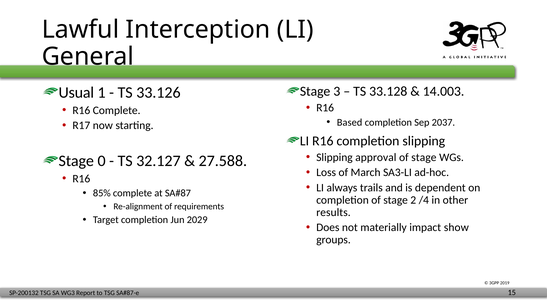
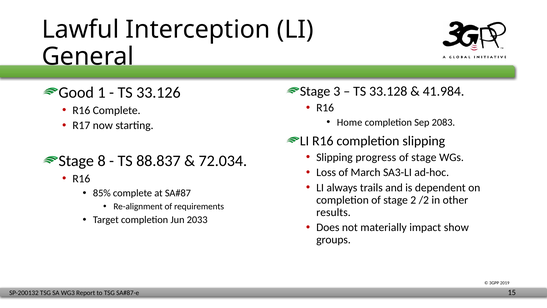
14.003: 14.003 -> 41.984 (444, 91)
Usual: Usual -> Good (76, 92)
Based: Based -> Home (350, 122)
2037: 2037 -> 2083 (443, 122)
approval: approval -> progress (376, 157)
0: 0 -> 8 (102, 161)
32.127: 32.127 -> 88.837 (158, 161)
27.588: 27.588 -> 72.034 (223, 161)
/4: /4 -> /2 (424, 200)
2029: 2029 -> 2033 (197, 220)
